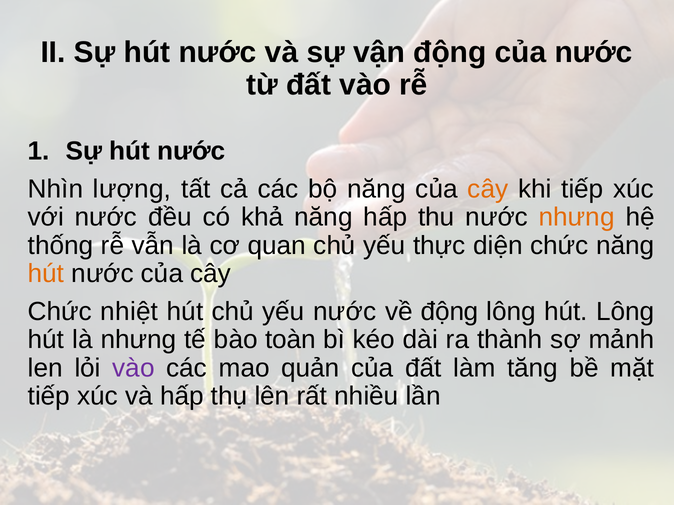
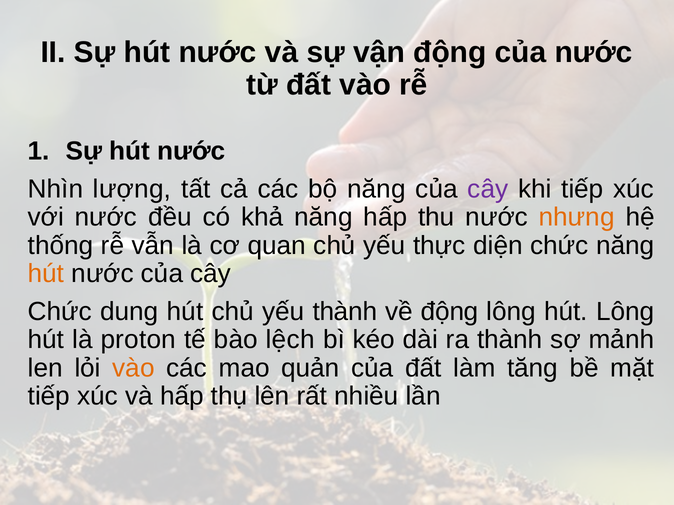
cây colour: orange -> purple (488, 189)
nhiệt: nhiệt -> dung (129, 312)
yếu nước: nước -> thành (345, 312)
là nhưng: nhưng -> proton (138, 340)
toàn: toàn -> lệch (290, 340)
vào colour: purple -> orange (133, 368)
